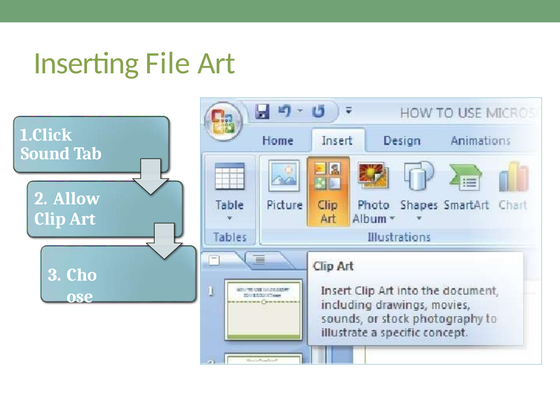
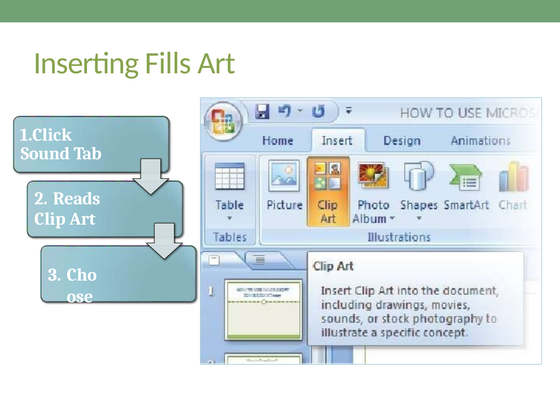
File: File -> Fills (168, 63)
Allow: Allow -> Reads (77, 199)
